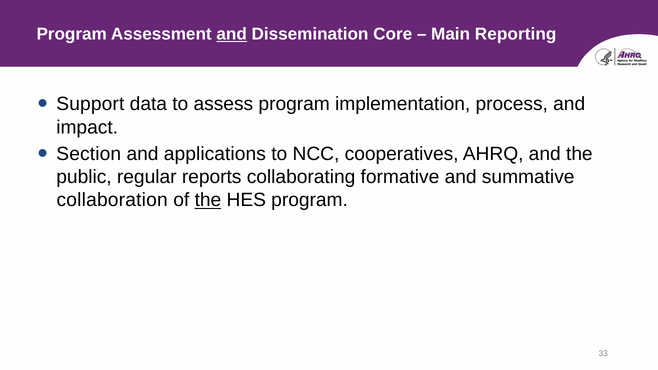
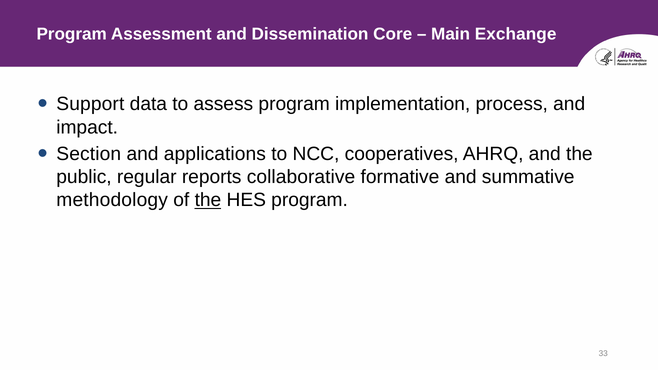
and underline: present -> none (232, 34)
Reporting: Reporting -> Exchange (516, 34)
collaborating: collaborating -> collaborative (301, 177)
collaboration: collaboration -> methodology (112, 200)
